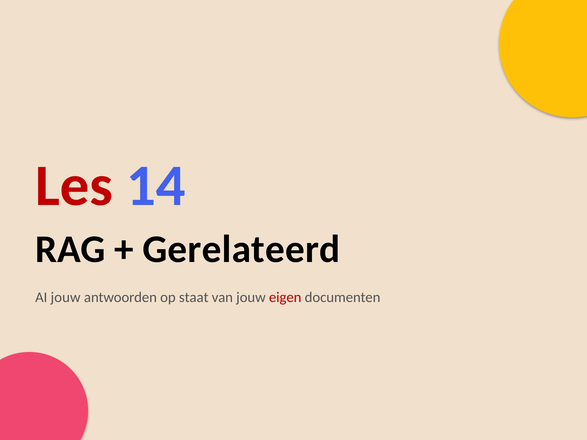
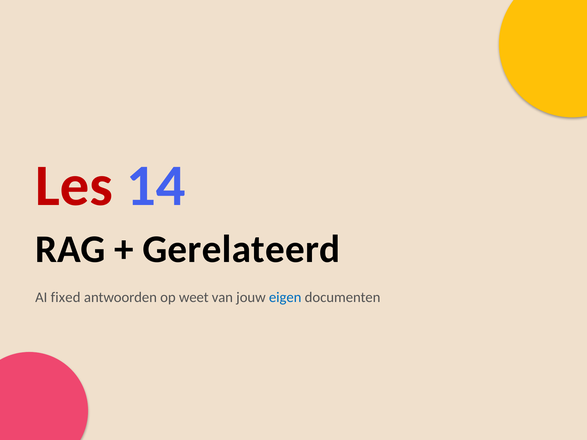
AI jouw: jouw -> fixed (66, 297)
staat: staat -> weet (194, 297)
eigen colour: red -> blue (285, 297)
